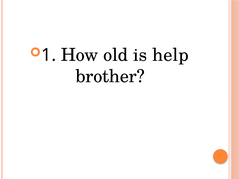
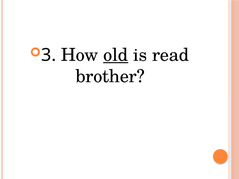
1: 1 -> 3 (49, 55)
old underline: none -> present (116, 55)
help: help -> read (171, 55)
